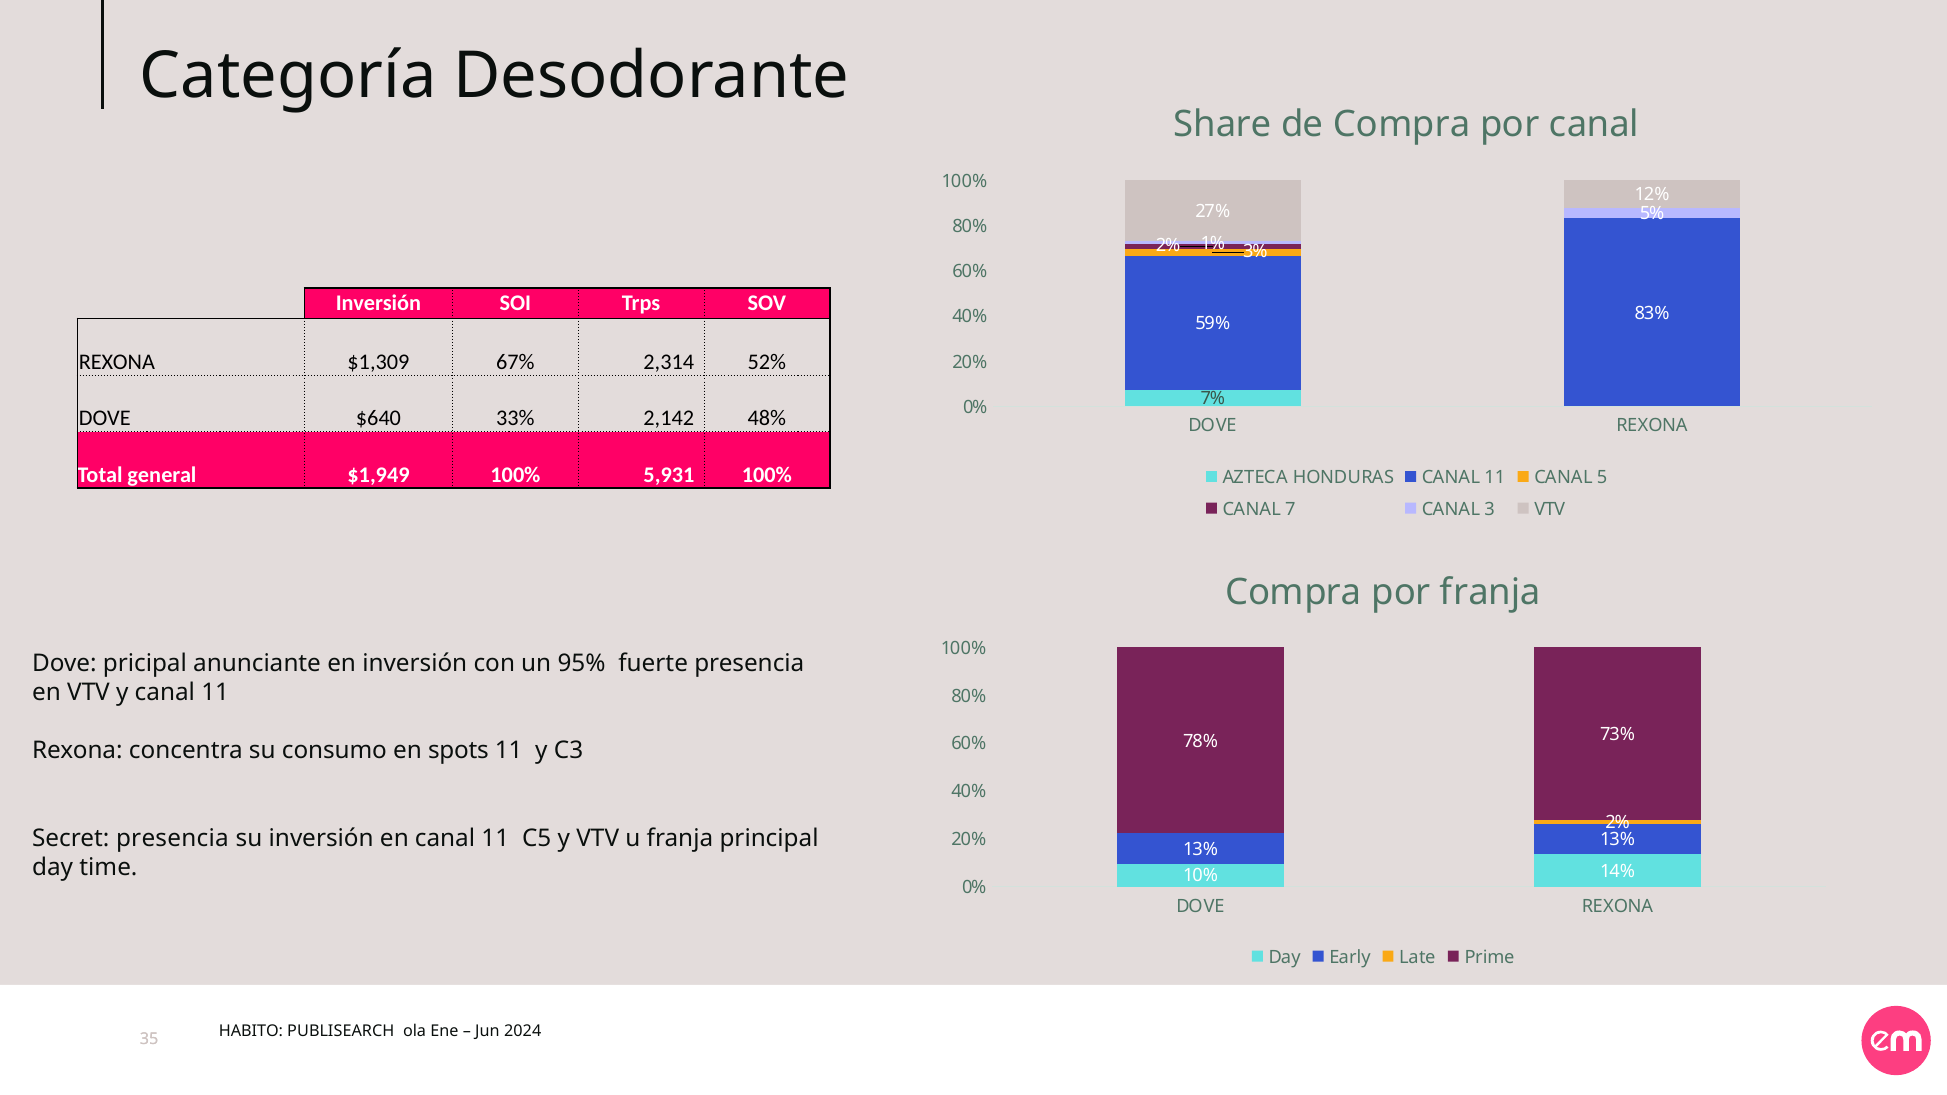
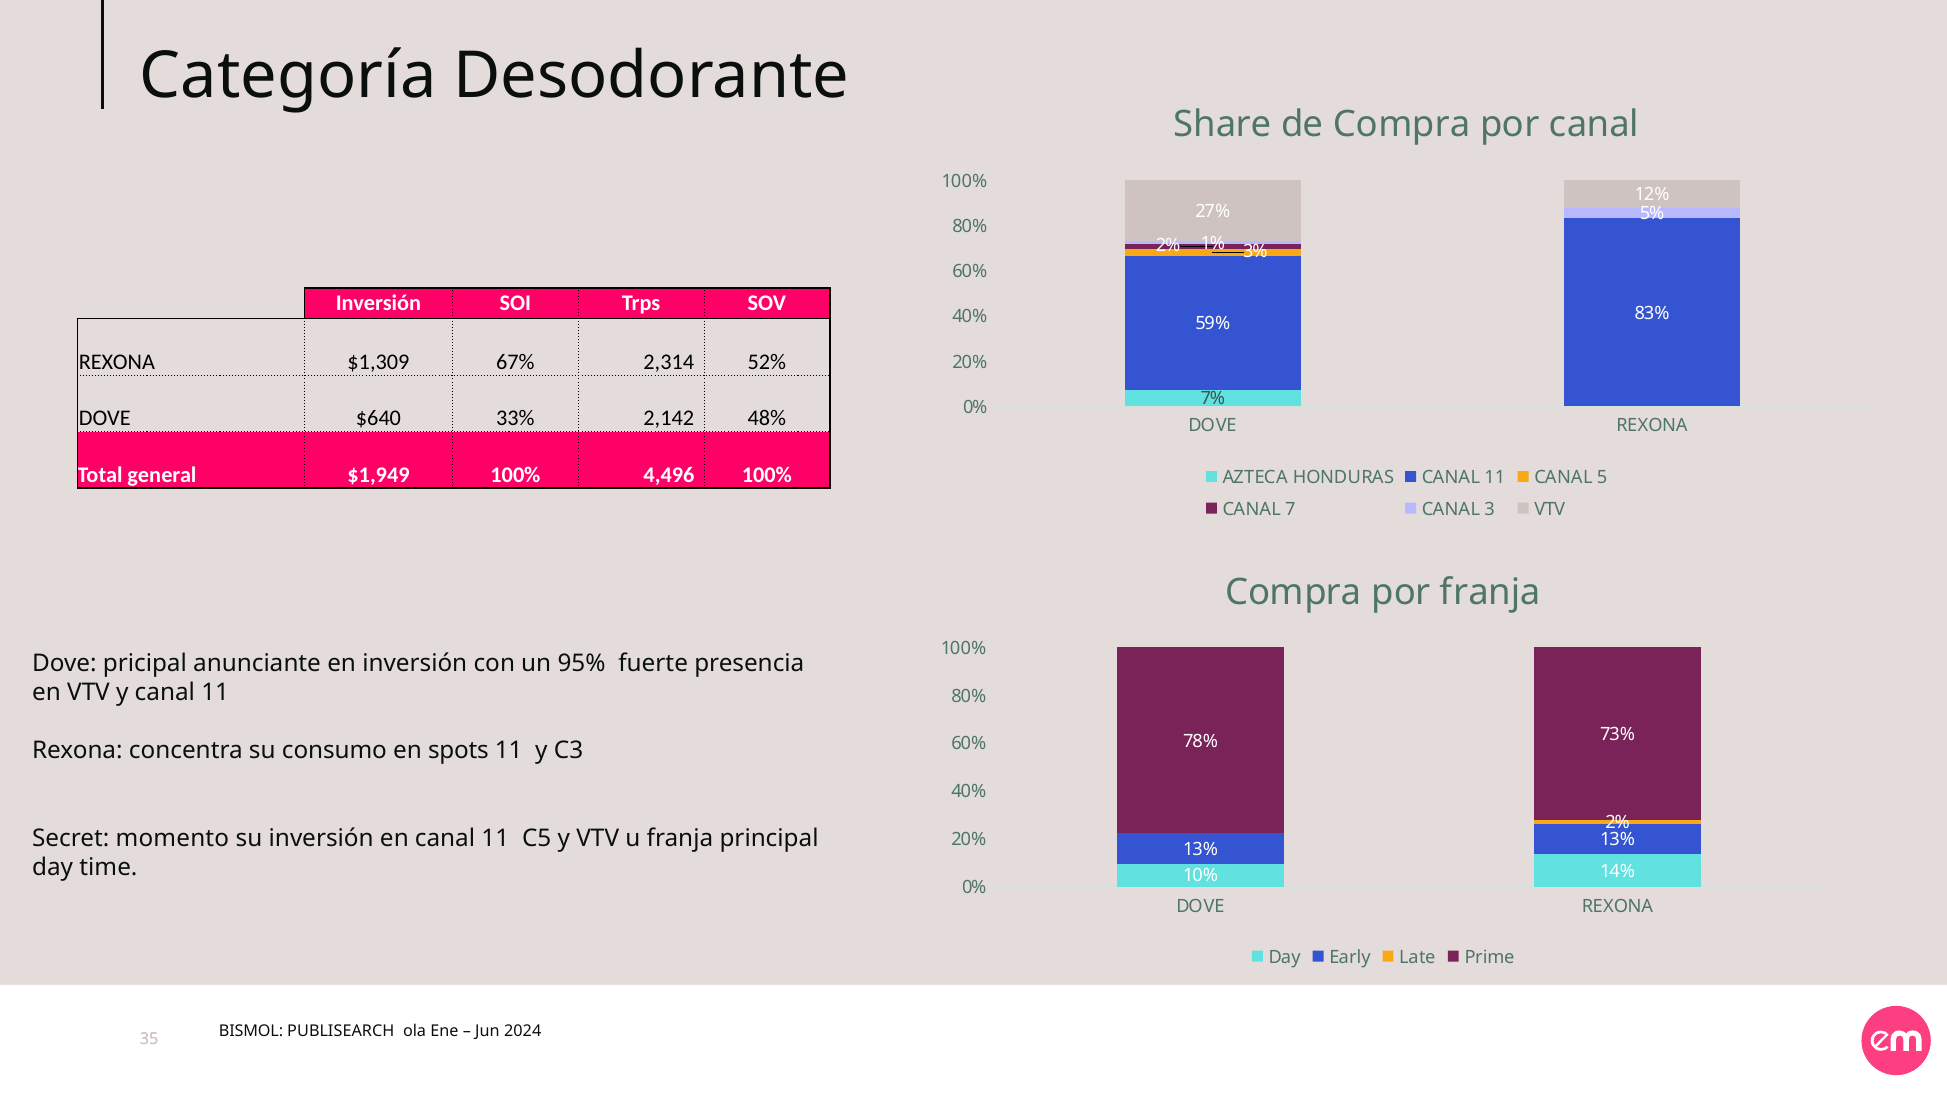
5,931: 5,931 -> 4,496 (669, 475)
Secret presencia: presencia -> momento (172, 838)
HABITO: HABITO -> BISMOL (251, 1031)
